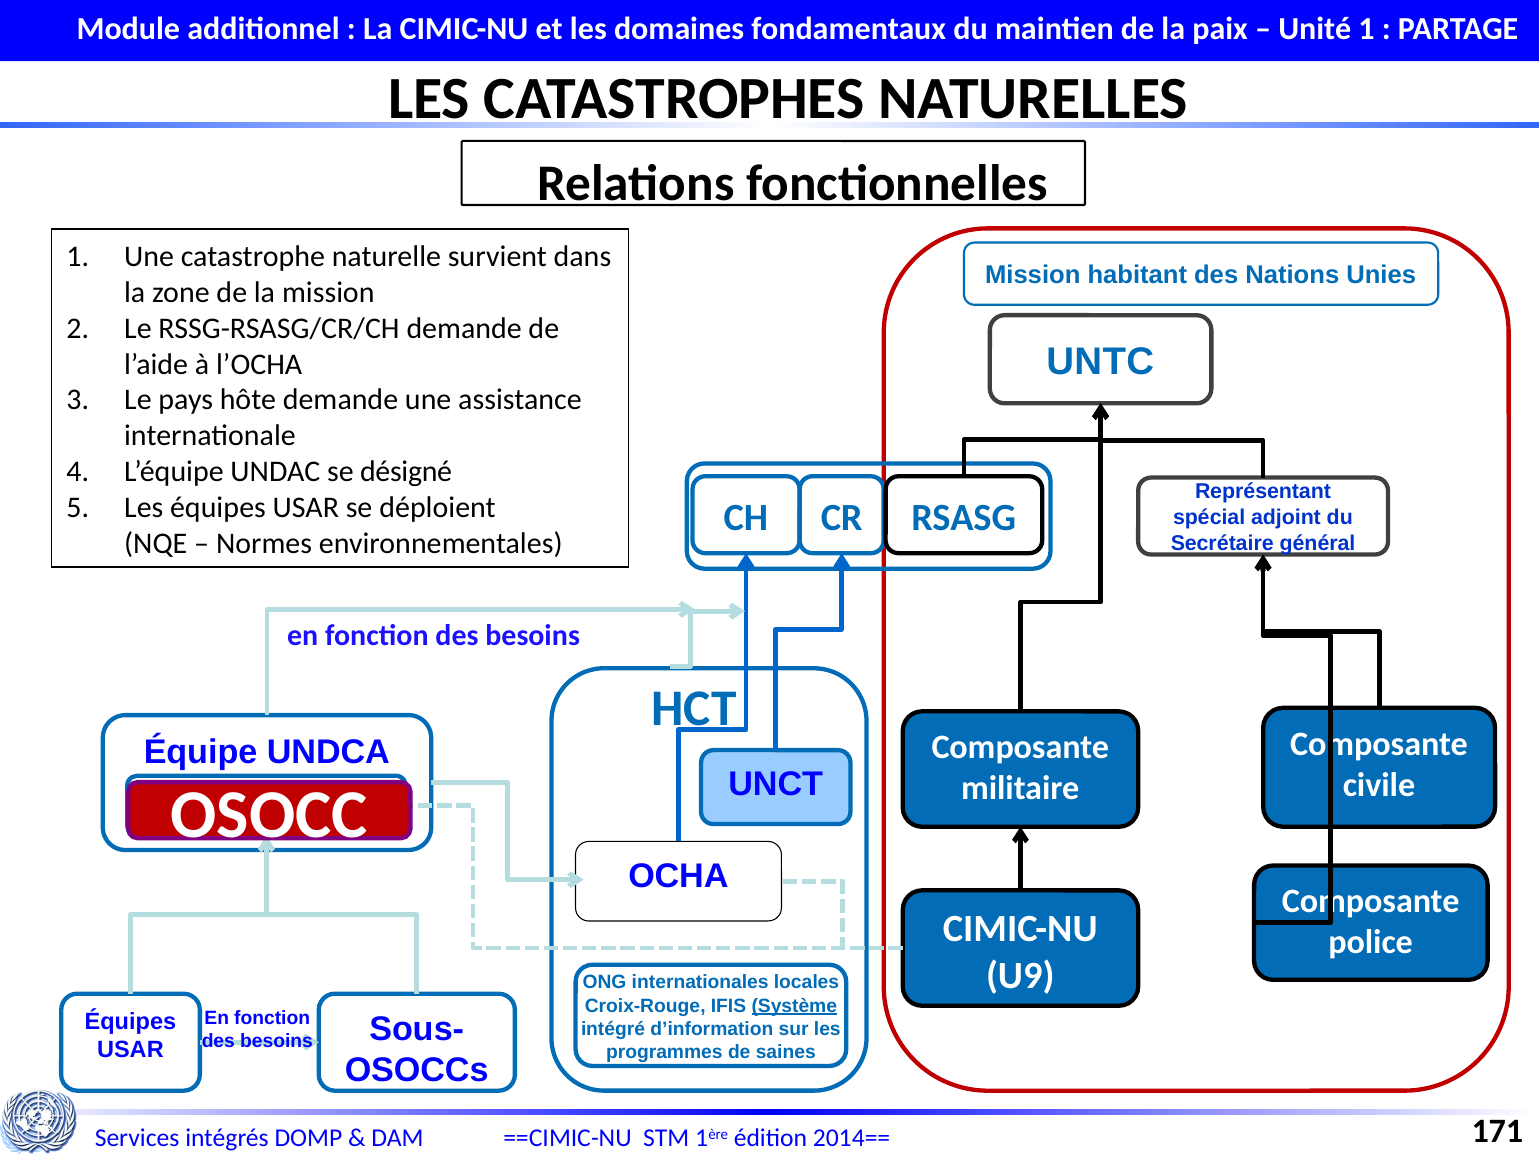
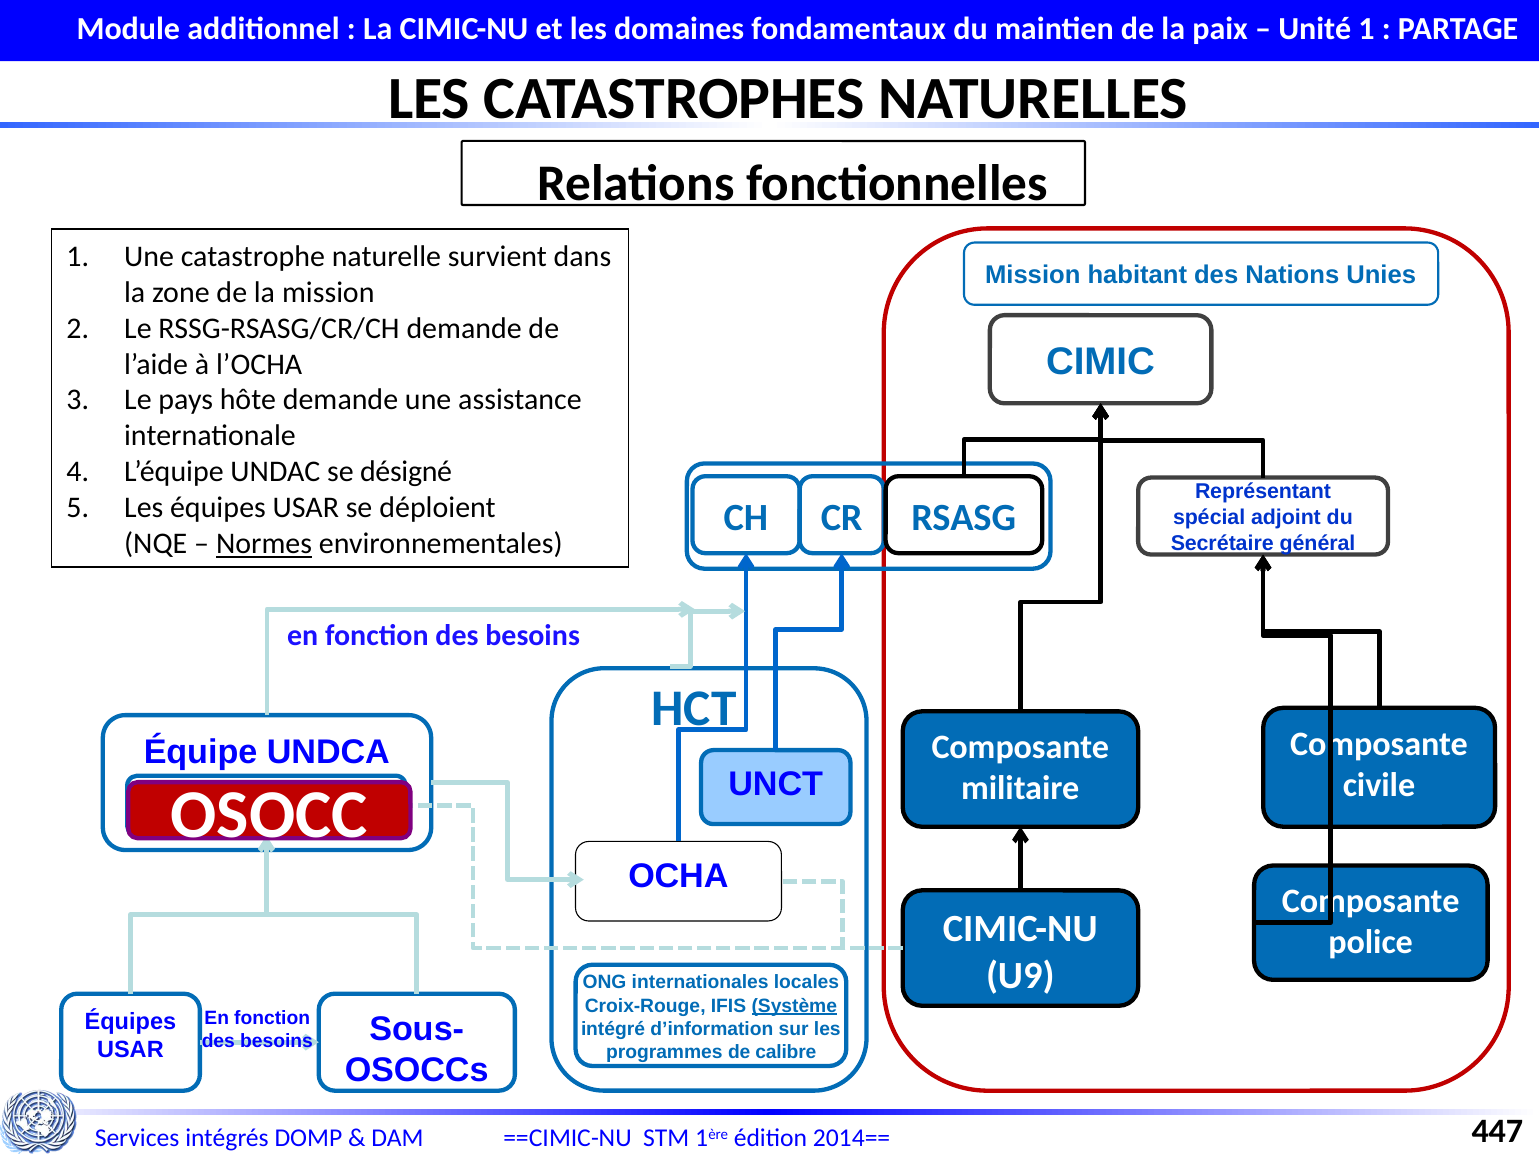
UNTC: UNTC -> CIMIC (1100, 362)
Normes underline: none -> present (264, 544)
saines: saines -> calibre (786, 1052)
171: 171 -> 447 (1497, 1131)
